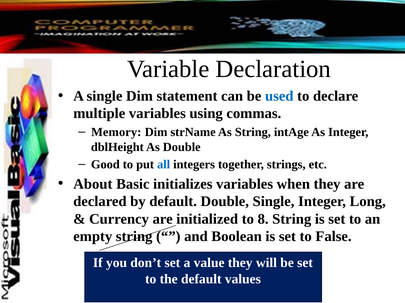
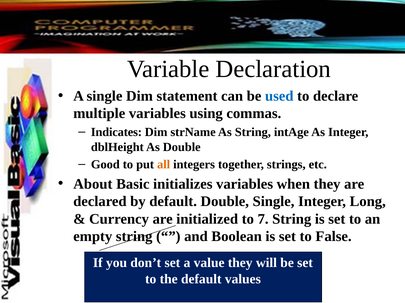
Memory: Memory -> Indicates (116, 132)
all colour: blue -> orange (164, 165)
8: 8 -> 7 (263, 219)
